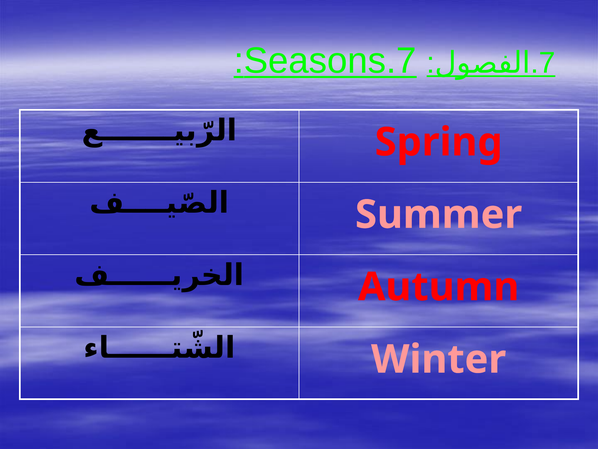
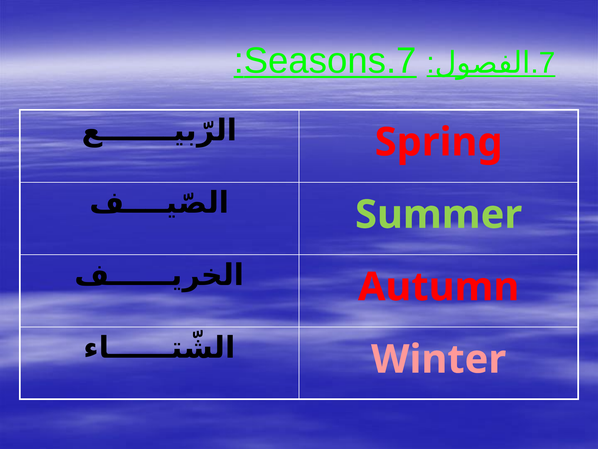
Summer colour: pink -> light green (439, 214)
